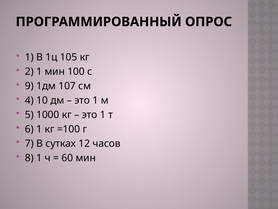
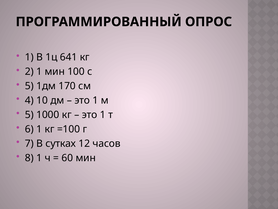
105: 105 -> 641 (69, 57)
9: 9 -> 5 (29, 86)
107: 107 -> 170 (67, 86)
